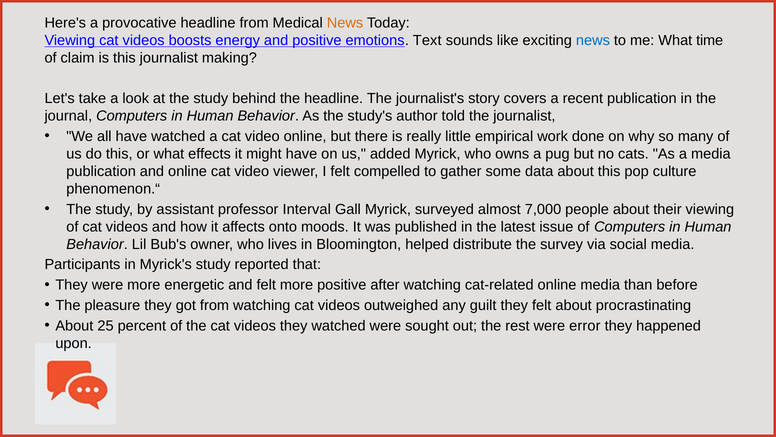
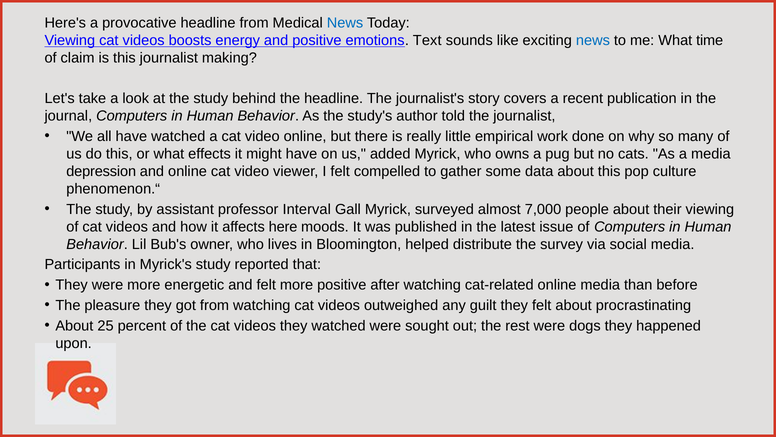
News colour: orange -> blue (345, 23)
publication: publication -> depression (101, 171)
onto: onto -> here (283, 227)
error: error -> dogs (585, 325)
